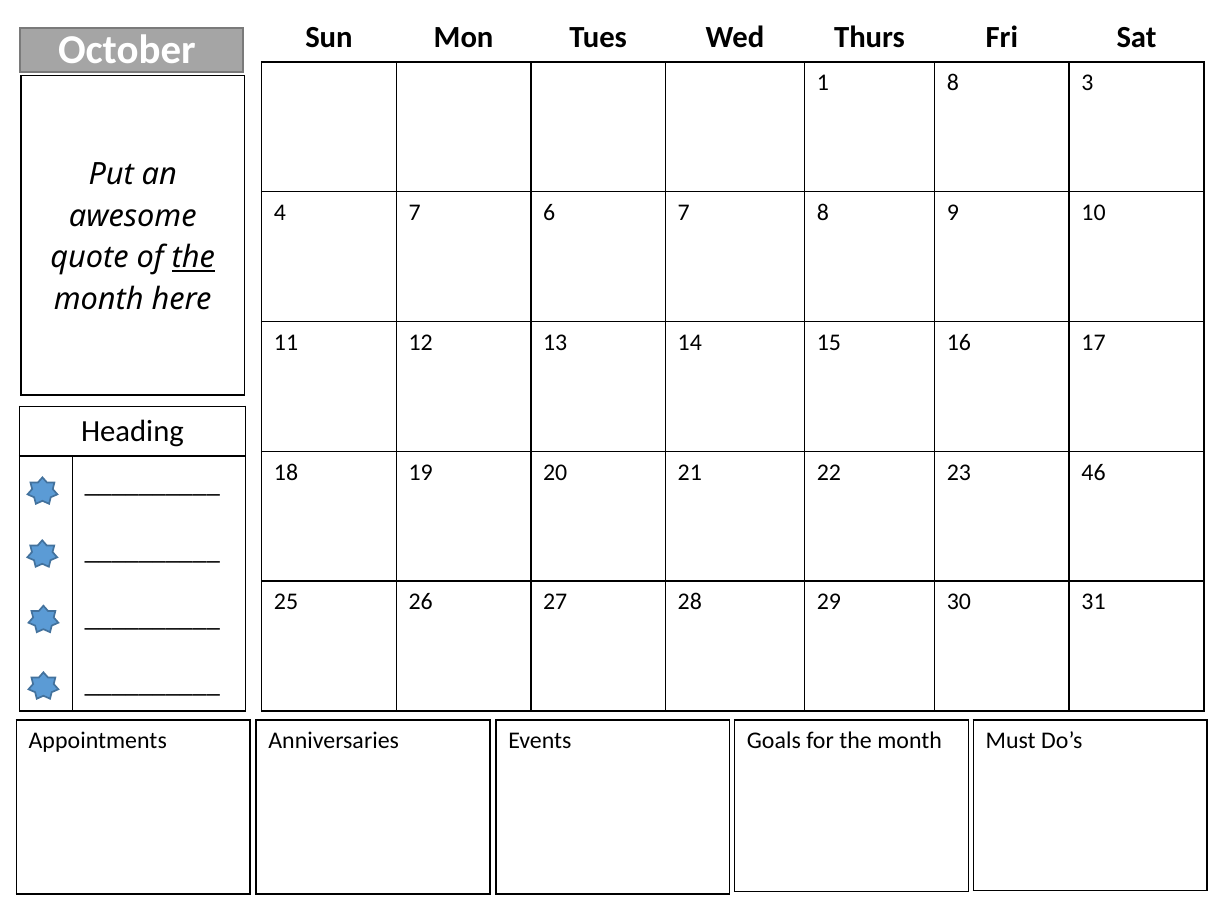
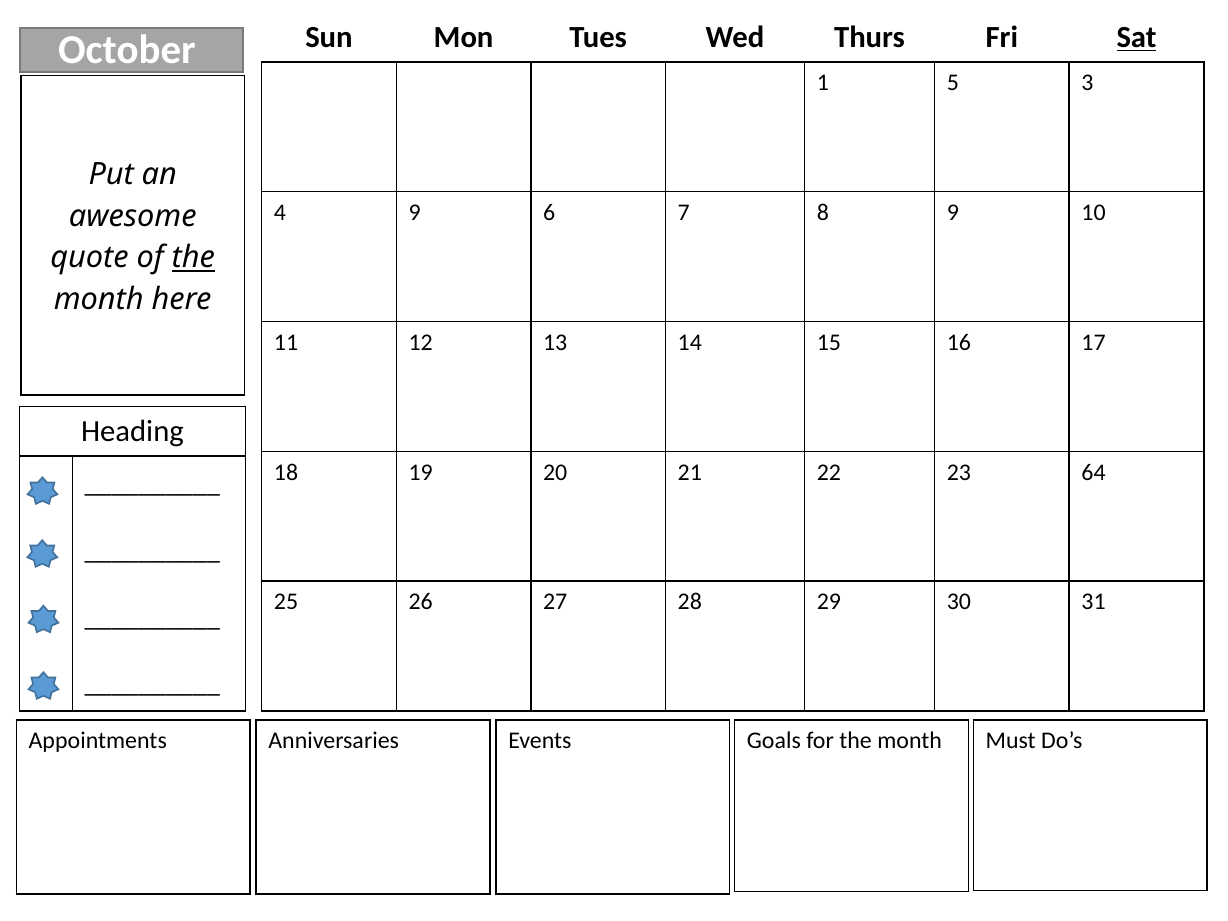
Sat underline: none -> present (1137, 37)
1 8: 8 -> 5 (953, 83)
4 7: 7 -> 9 (415, 213)
46: 46 -> 64 (1094, 472)
